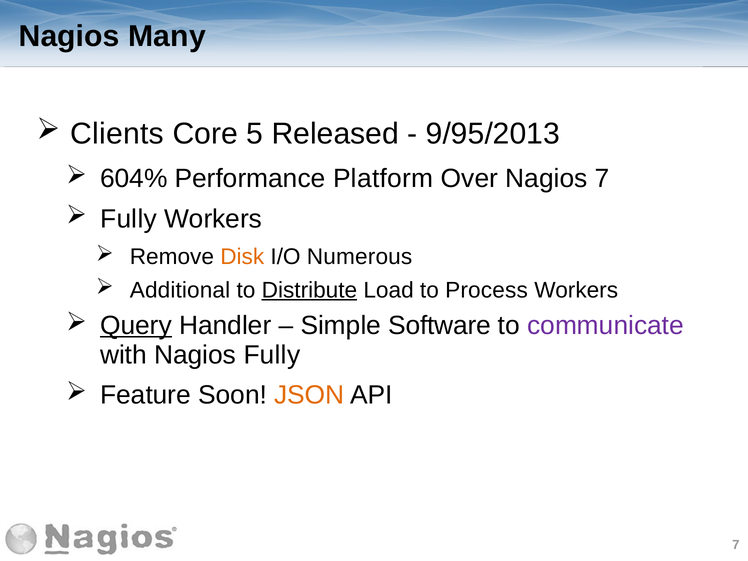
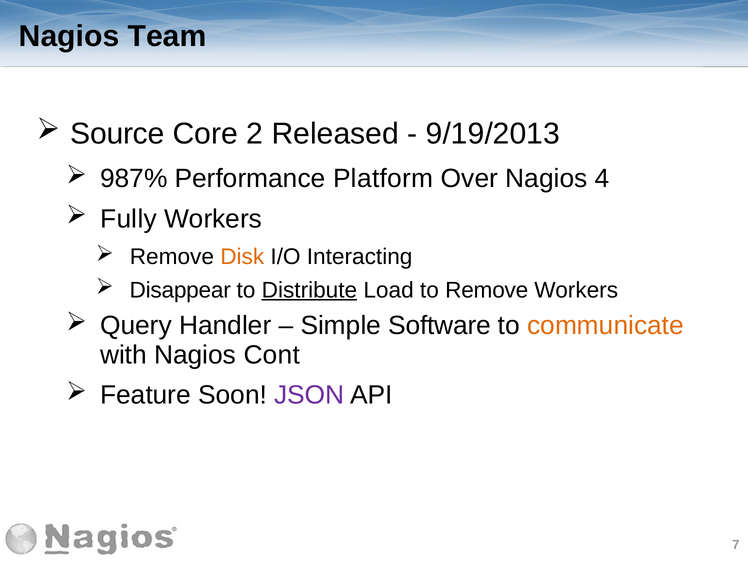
Many: Many -> Team (167, 36)
Clients: Clients -> Source (118, 134)
5: 5 -> 2 (255, 134)
9/95/2013: 9/95/2013 -> 9/19/2013 (493, 134)
604%: 604% -> 987% (134, 179)
Nagios 7: 7 -> 4 (602, 179)
Numerous: Numerous -> Interacting (360, 257)
Additional: Additional -> Disappear (180, 290)
to Process: Process -> Remove (487, 290)
Query underline: present -> none (136, 326)
communicate colour: purple -> orange (606, 326)
Nagios Fully: Fully -> Cont (272, 355)
JSON colour: orange -> purple (309, 395)
